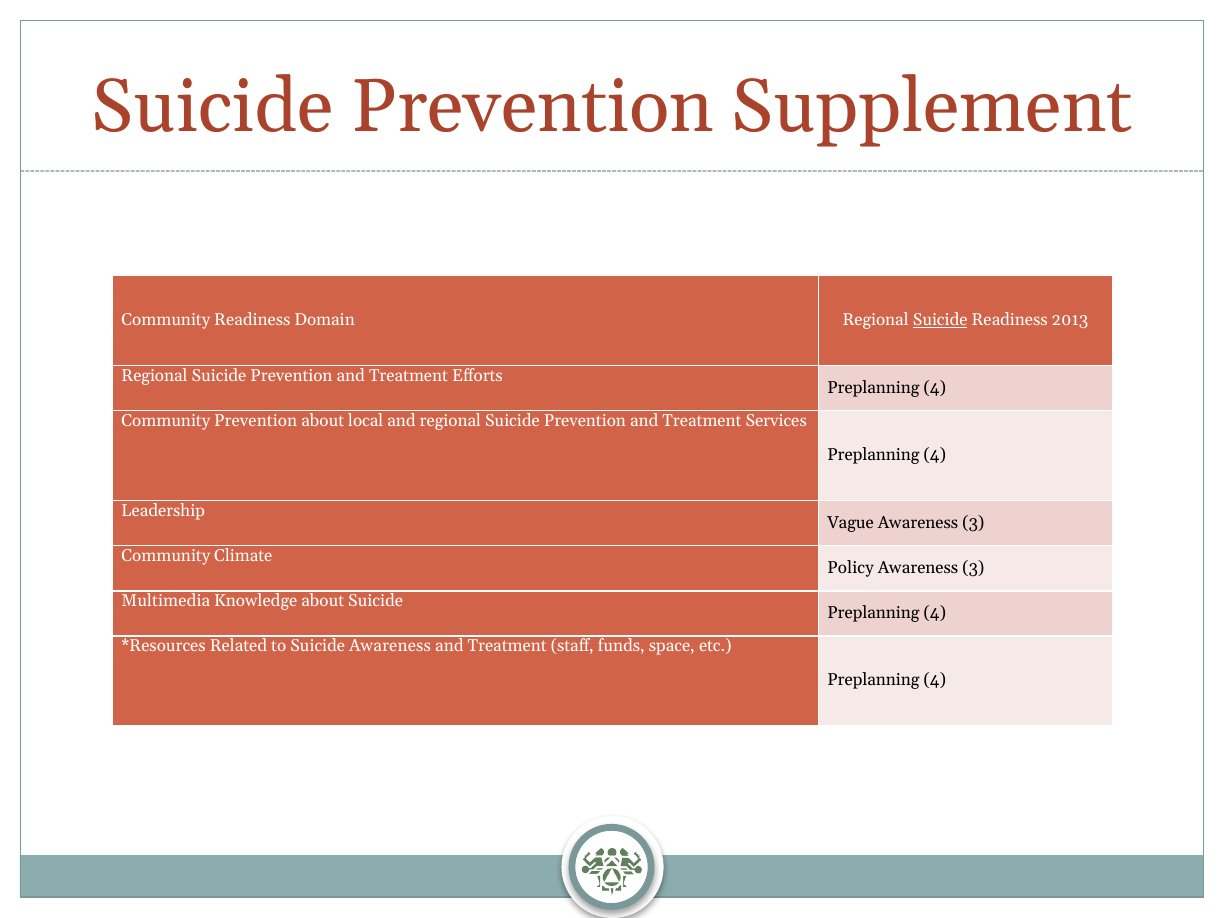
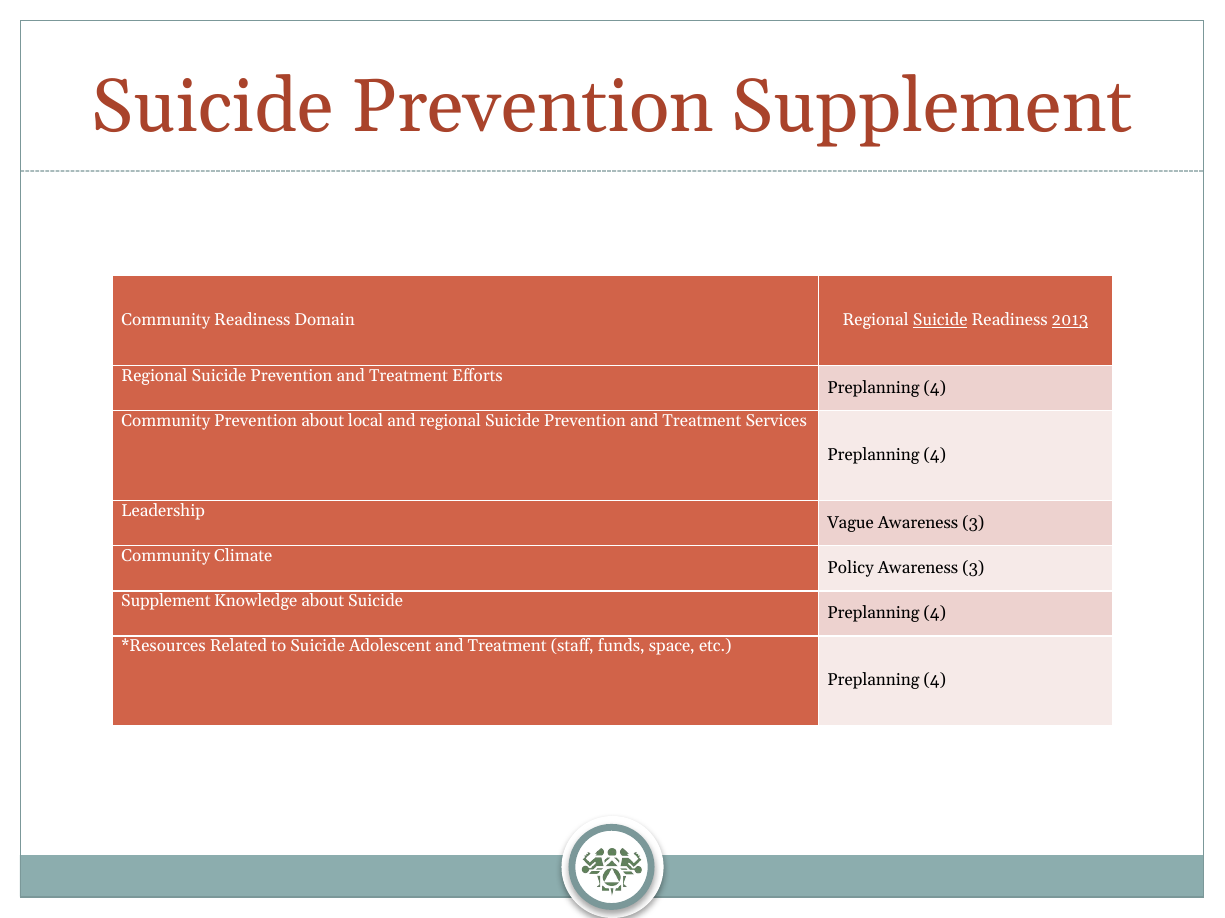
2013 underline: none -> present (1070, 320)
Multimedia: Multimedia -> Supplement (166, 601)
Suicide Awareness: Awareness -> Adolescent (390, 646)
